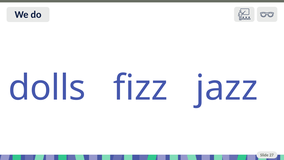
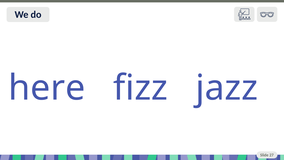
dolls: dolls -> here (47, 88)
